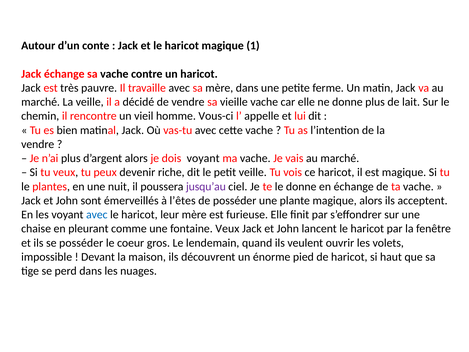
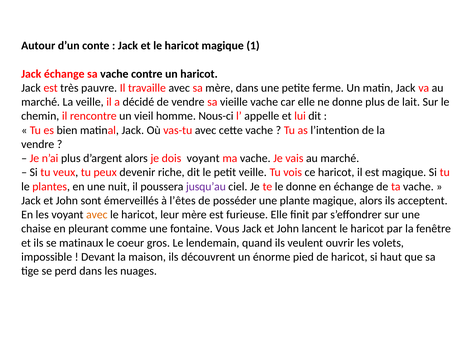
Vous-ci: Vous-ci -> Nous-ci (216, 116)
avec colour: blue -> orange (97, 215)
fontaine Veux: Veux -> Vous (227, 229)
se posséder: posséder -> matinaux (81, 243)
